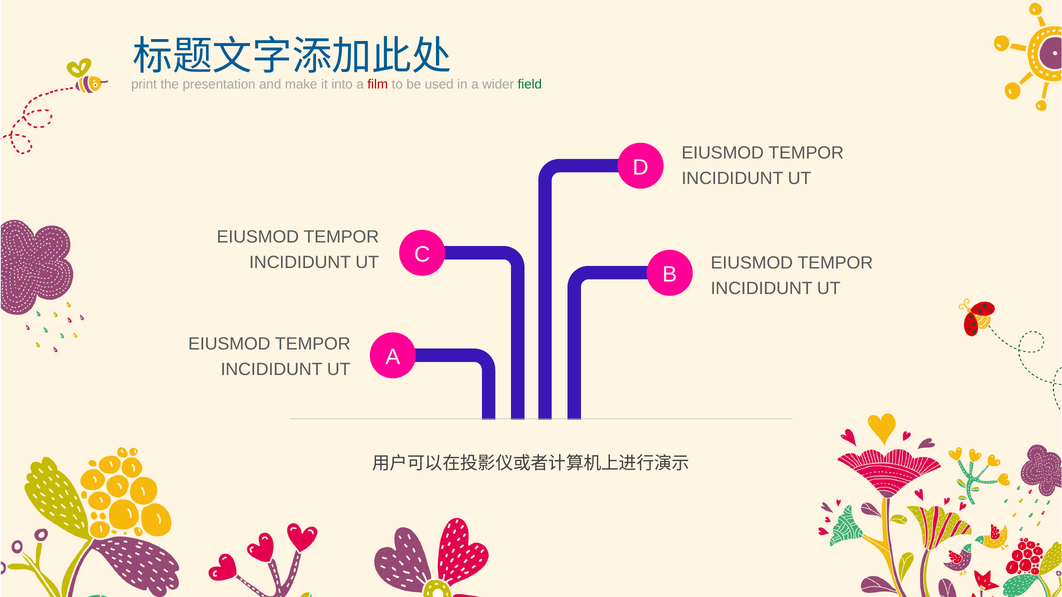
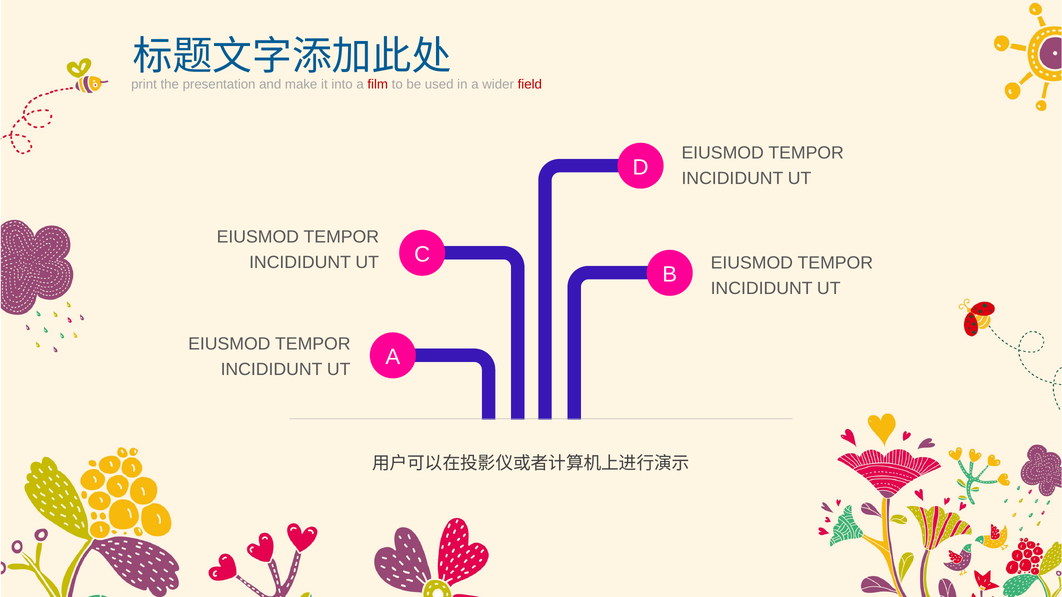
field colour: green -> red (530, 84)
